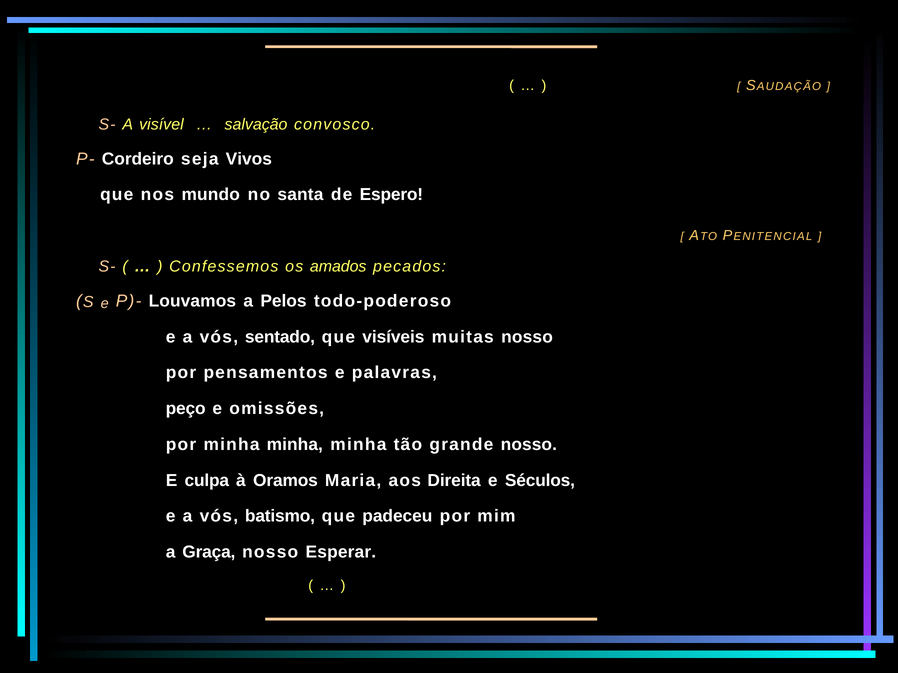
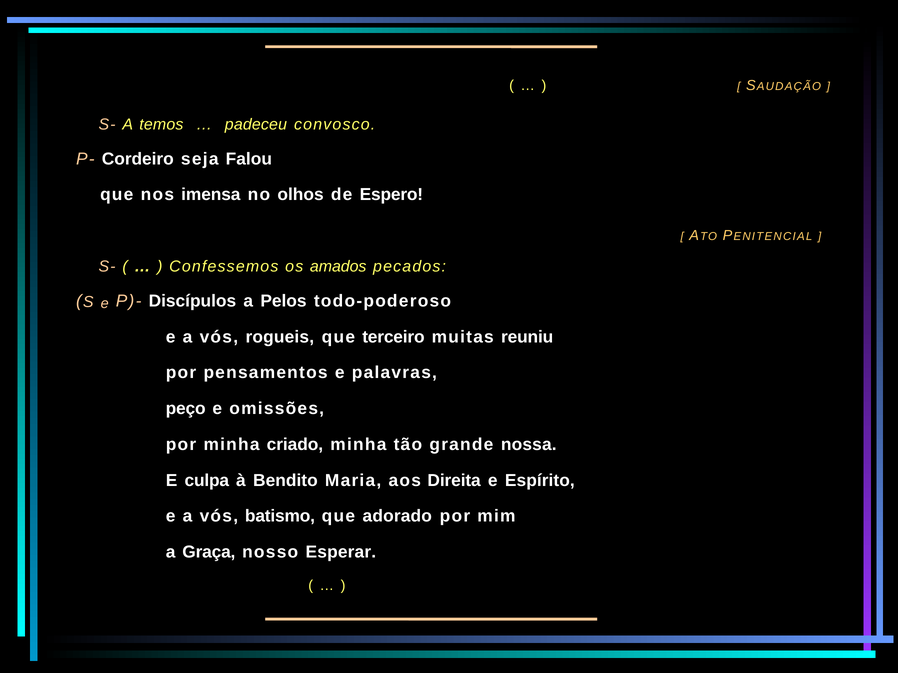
visível: visível -> temos (161, 125)
salvação: salvação -> padeceu (256, 125)
Vivos: Vivos -> Falou (249, 159)
mundo: mundo -> imensa (211, 195)
santa: santa -> olhos (301, 195)
Louvamos: Louvamos -> Discípulos (192, 301)
sentado: sentado -> rogueis (280, 337)
visíveis: visíveis -> terceiro (393, 337)
muitas nosso: nosso -> reuniu (527, 337)
por minha minha: minha -> criado (295, 445)
grande nosso: nosso -> nossa (529, 445)
Oramos: Oramos -> Bendito (285, 481)
Séculos: Séculos -> Espírito (540, 481)
padeceu: padeceu -> adorado (397, 517)
